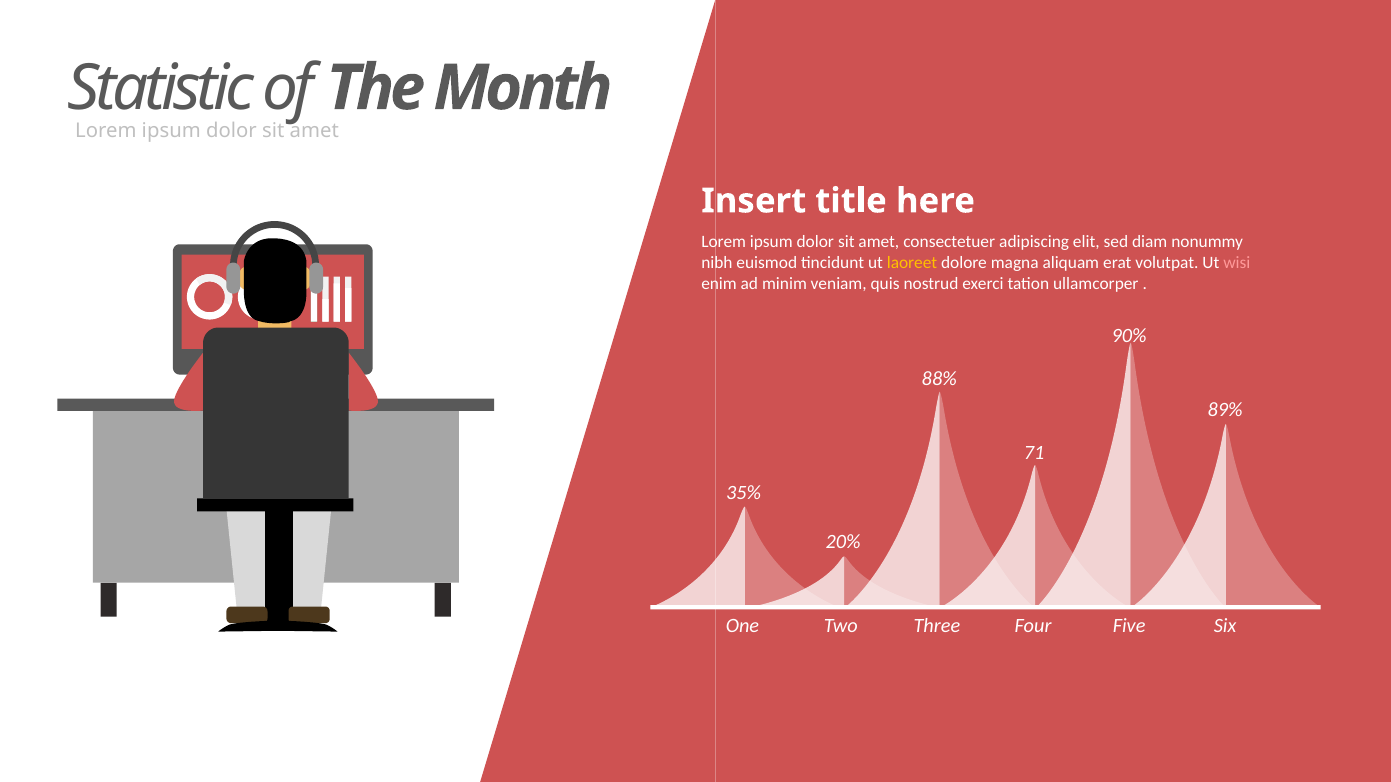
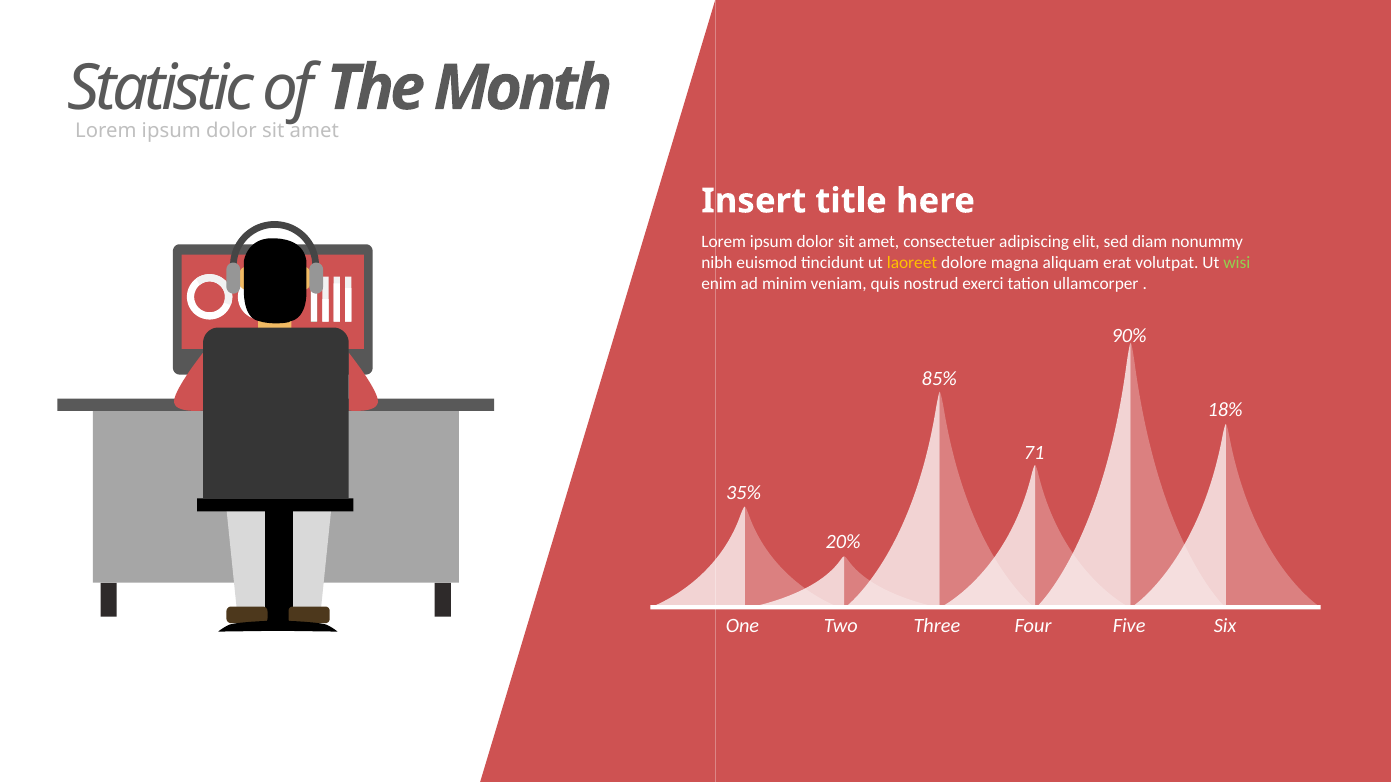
wisi colour: pink -> light green (1237, 263)
88%: 88% -> 85% (939, 379)
89%: 89% -> 18% (1225, 410)
